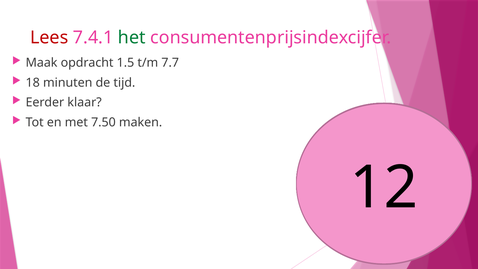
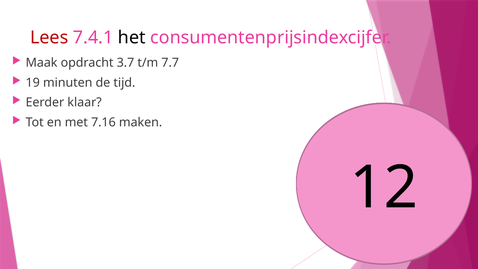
het colour: green -> black (132, 38)
1.5: 1.5 -> 3.7 (125, 63)
18: 18 -> 19 (33, 83)
7.50: 7.50 -> 7.16 (103, 122)
